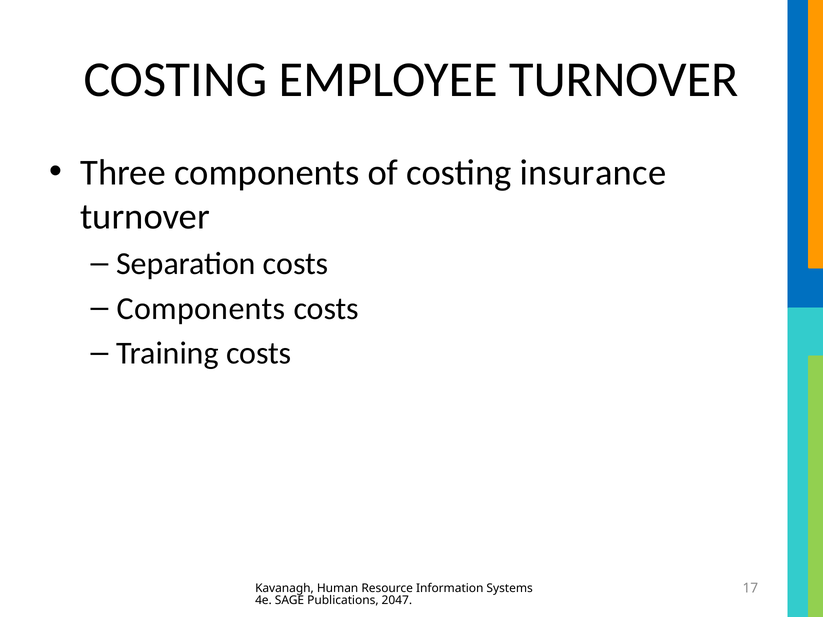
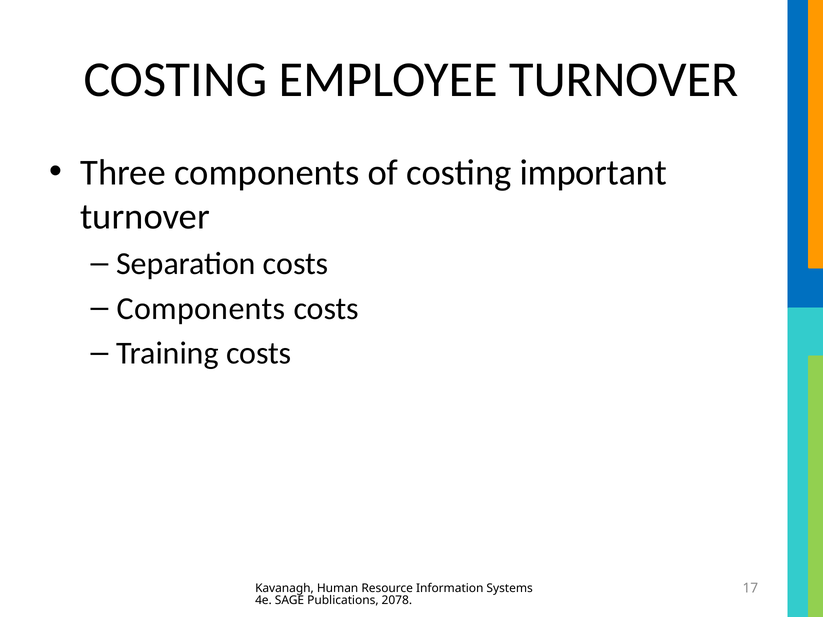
insurance: insurance -> important (593, 173)
2047: 2047 -> 2078 (397, 600)
